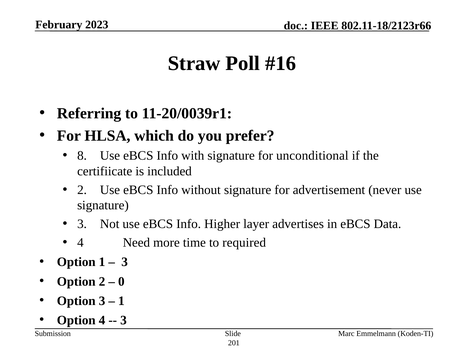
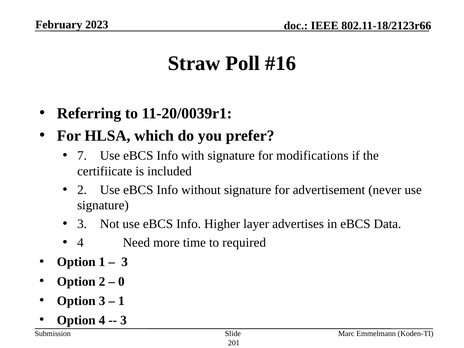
8: 8 -> 7 (82, 156)
unconditional: unconditional -> modifications (312, 156)
